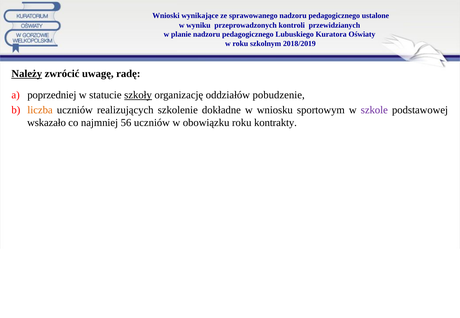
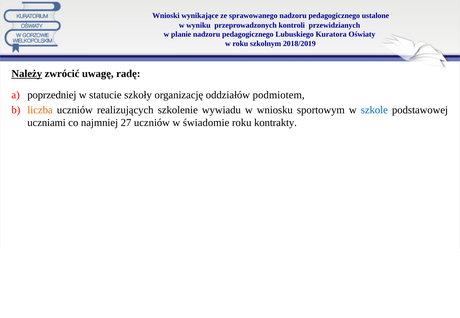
szkoły underline: present -> none (138, 95)
pobudzenie: pobudzenie -> podmiotem (279, 95)
dokładne: dokładne -> wywiadu (221, 110)
szkole colour: purple -> blue (374, 110)
wskazało: wskazało -> uczniami (47, 123)
56: 56 -> 27 (126, 123)
obowiązku: obowiązku -> świadomie (206, 123)
